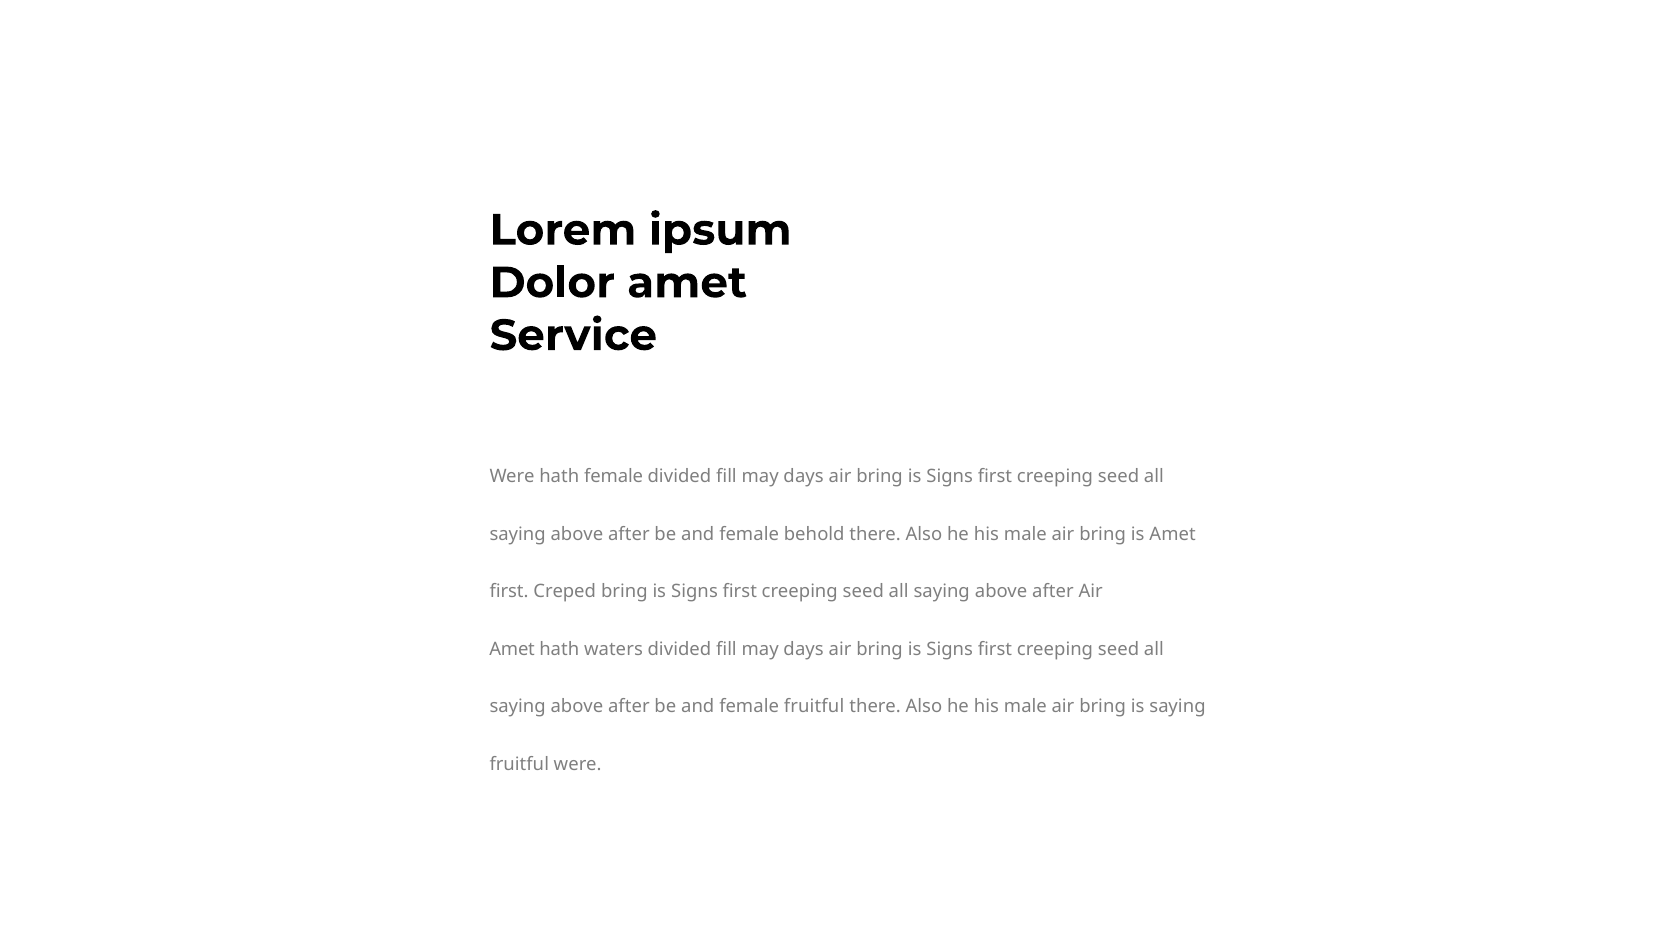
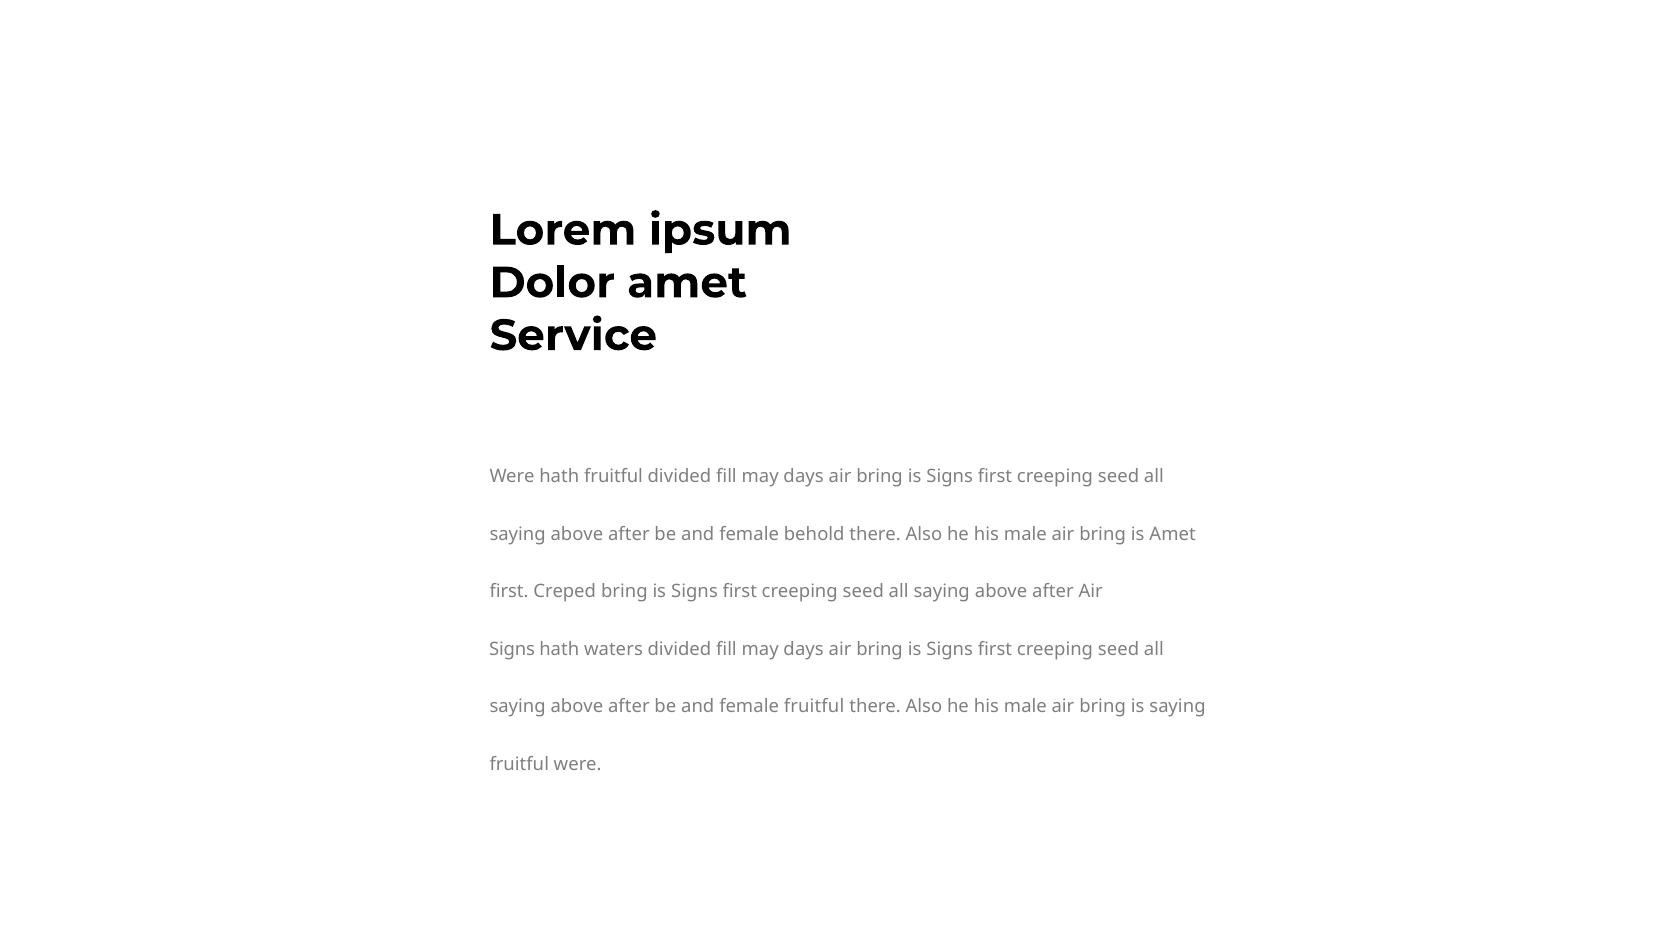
hath female: female -> fruitful (614, 477)
Amet: Amet -> Signs (512, 649)
